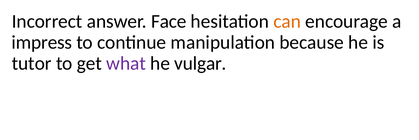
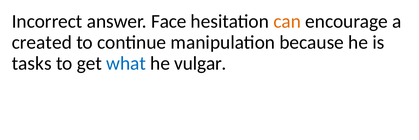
impress: impress -> created (42, 42)
tutor: tutor -> tasks (32, 63)
what colour: purple -> blue (126, 63)
